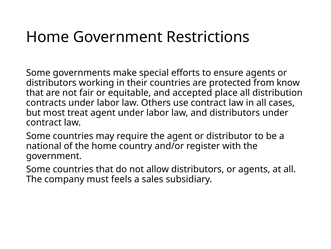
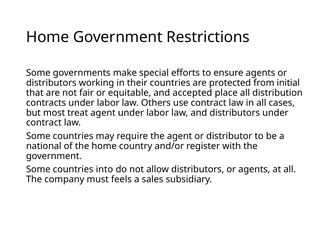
know: know -> initial (288, 83)
countries that: that -> into (104, 169)
